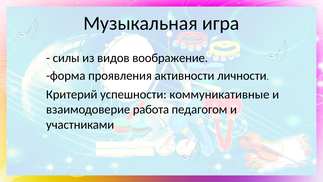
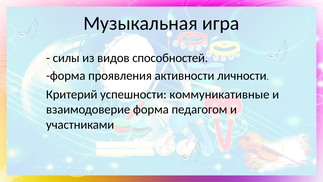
воображение: воображение -> способностей (170, 58)
взаимодоверие работа: работа -> форма (151, 109)
